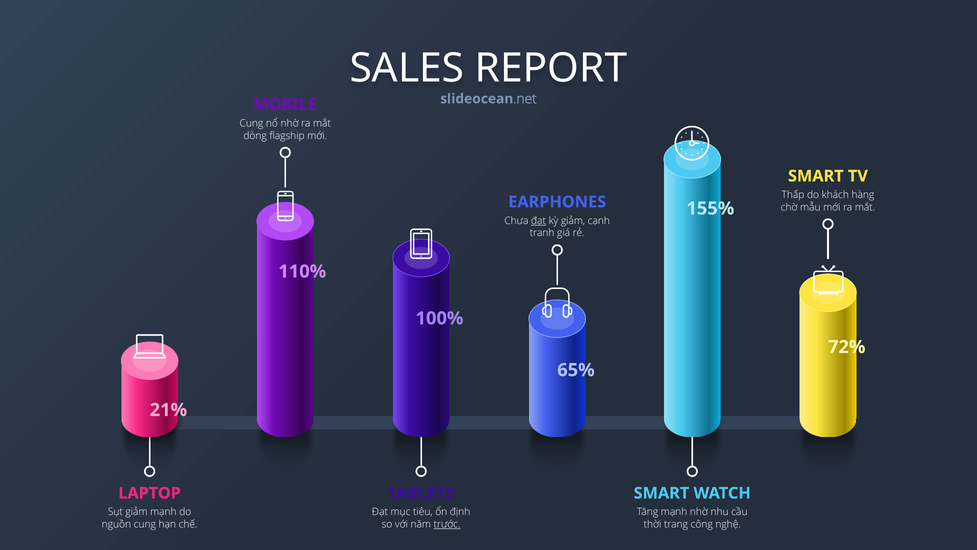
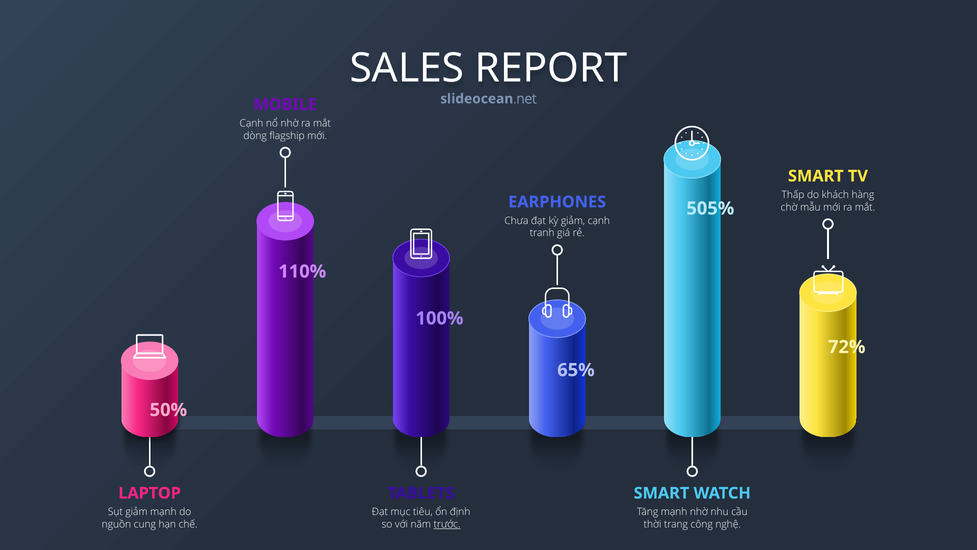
Cung: Cung -> Cạnh (251, 123)
155%: 155% -> 505% (710, 208)
đạt underline: present -> none (538, 221)
21%: 21% -> 50% (168, 410)
